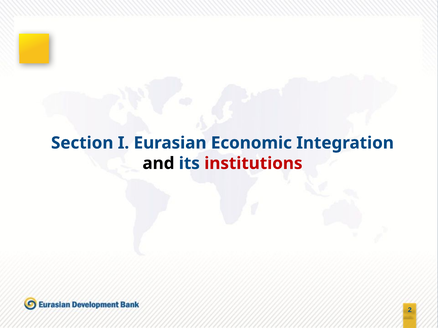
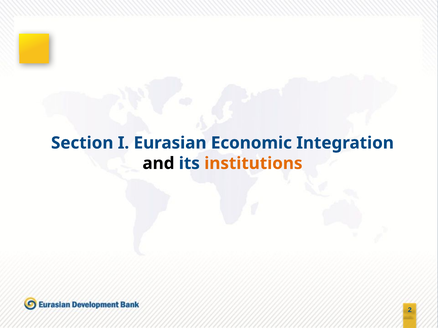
institutions colour: red -> orange (253, 164)
